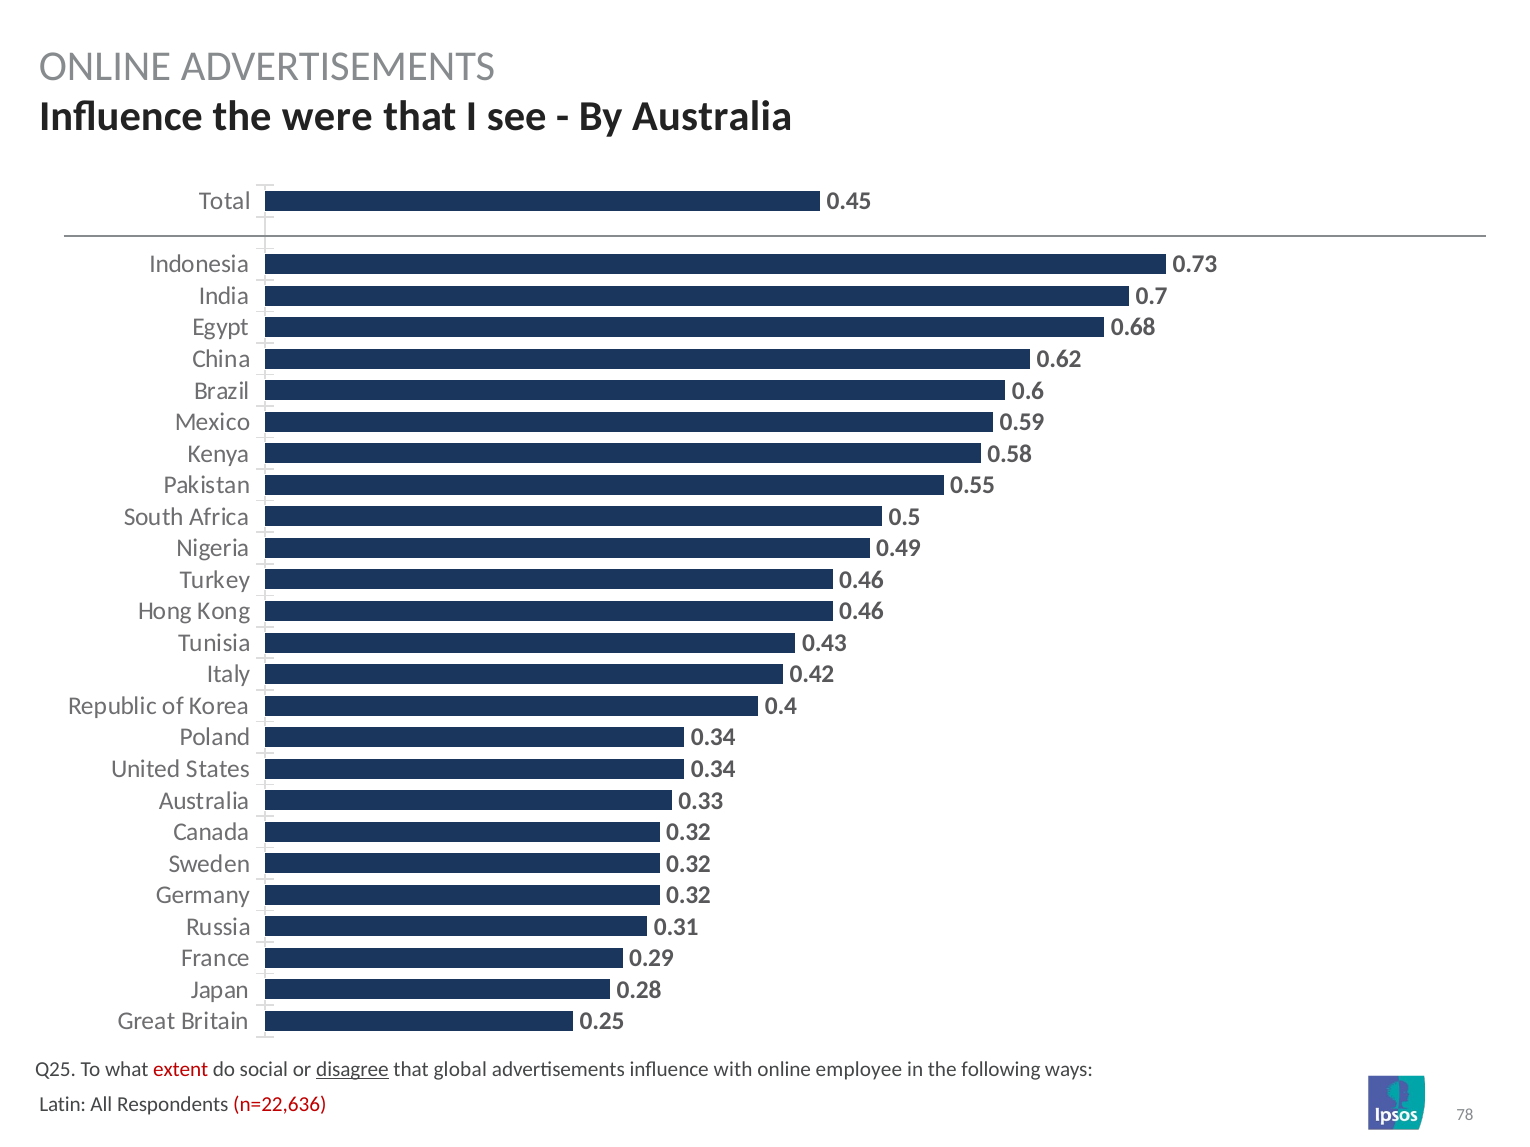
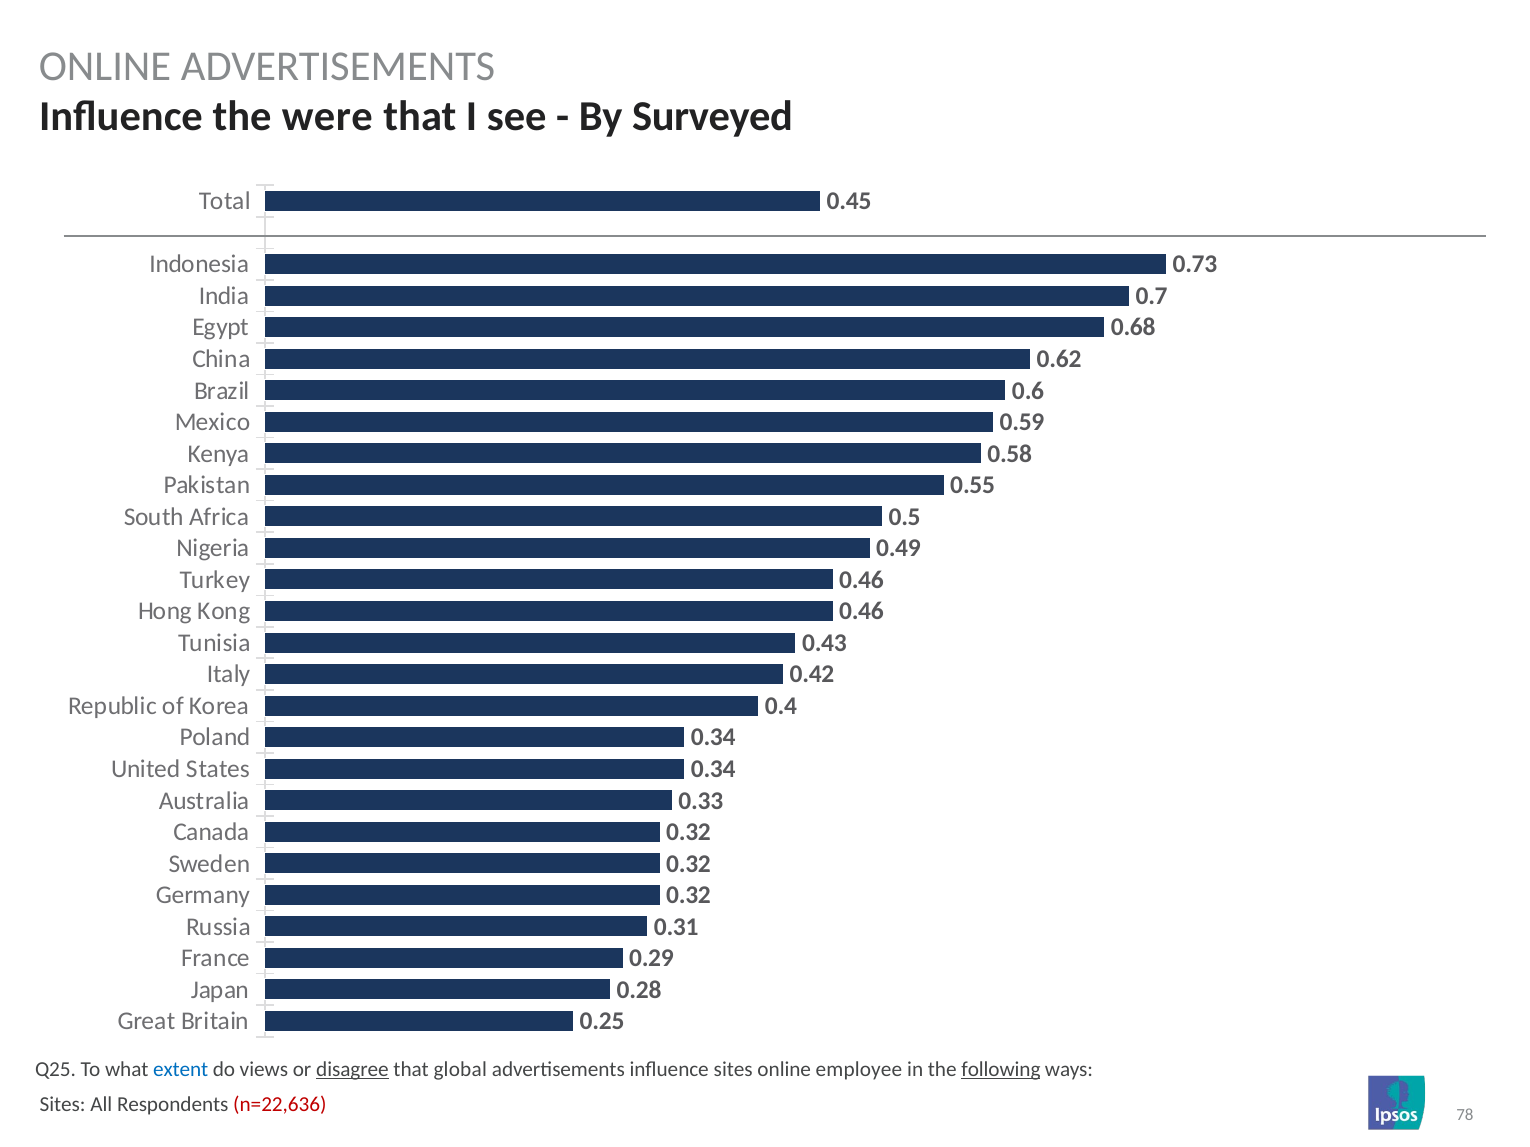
By Australia: Australia -> Surveyed (713, 117)
extent colour: red -> blue (181, 1070)
social: social -> views (264, 1070)
influence with: with -> sites (733, 1070)
following underline: none -> present (1001, 1070)
Latin: Latin -> Sites (63, 1105)
